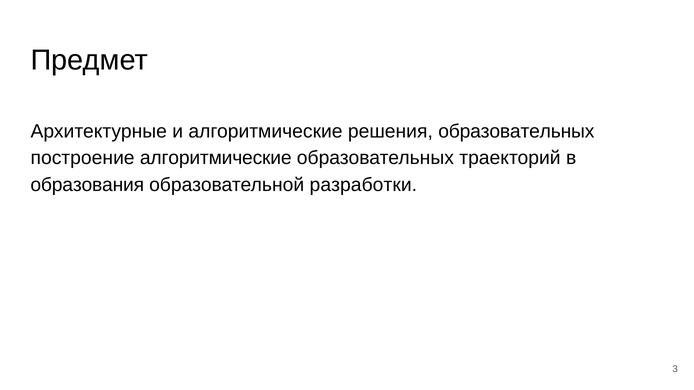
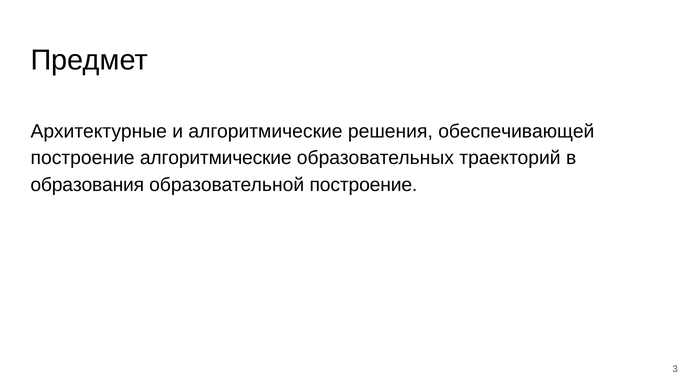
решения образовательных: образовательных -> обеспечивающей (516, 132)
образовательной разработки: разработки -> построение (363, 185)
